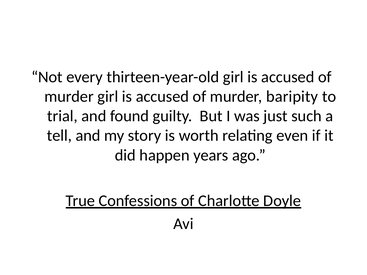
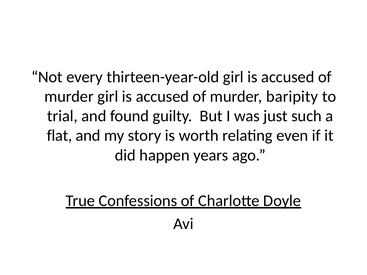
tell: tell -> flat (59, 136)
